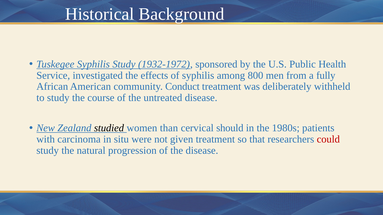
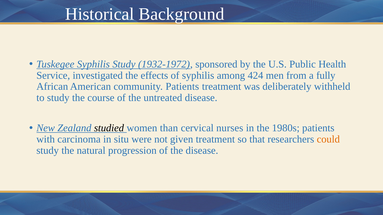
800: 800 -> 424 (255, 76)
community Conduct: Conduct -> Patients (182, 87)
should: should -> nurses (230, 128)
could colour: red -> orange (328, 139)
